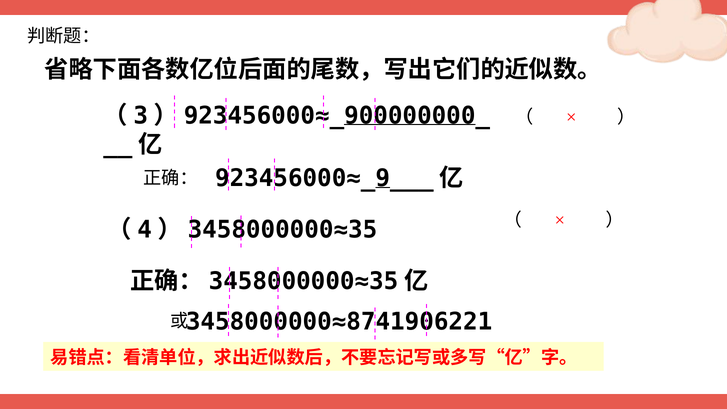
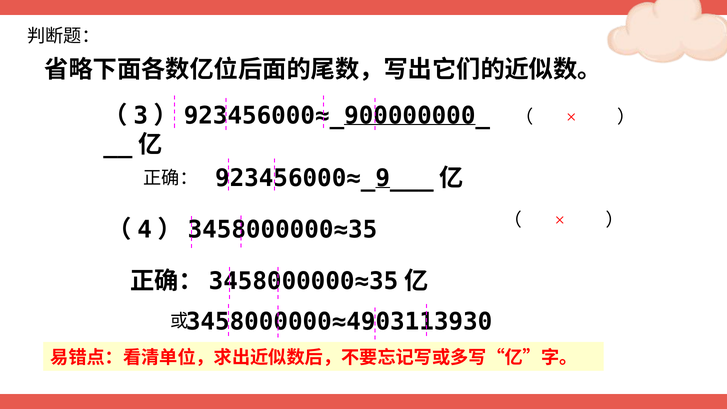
3458000000≈8741906221: 3458000000≈8741906221 -> 3458000000≈4903113930 (339, 322)
